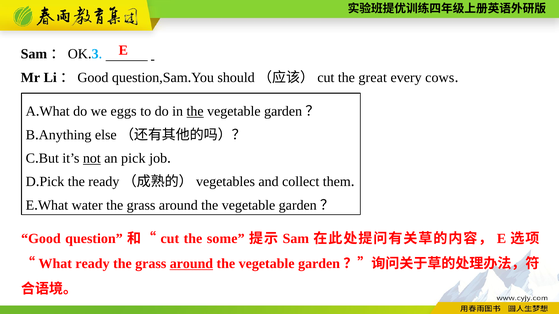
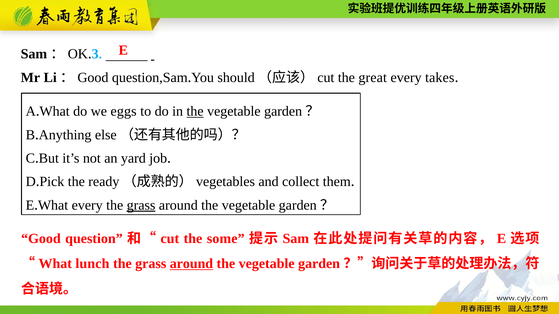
cows: cows -> takes (440, 78)
not underline: present -> none (92, 159)
an pick: pick -> yard (133, 159)
water: water -> every (87, 205)
grass underline: none -> present (141, 205)
ready: ready -> lunch (92, 264)
